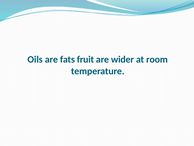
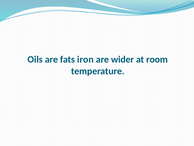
fruit: fruit -> iron (85, 59)
